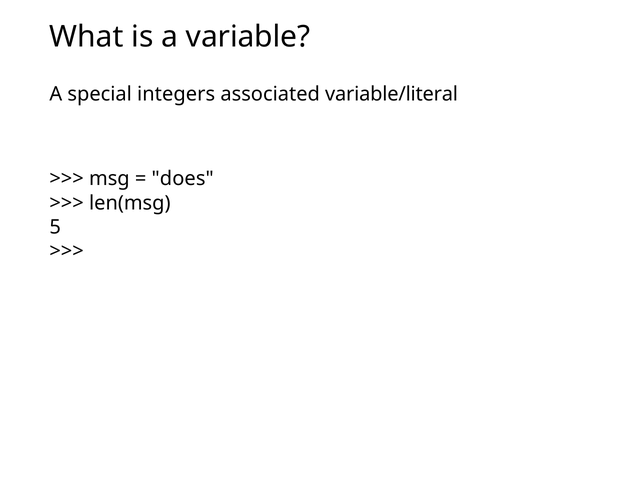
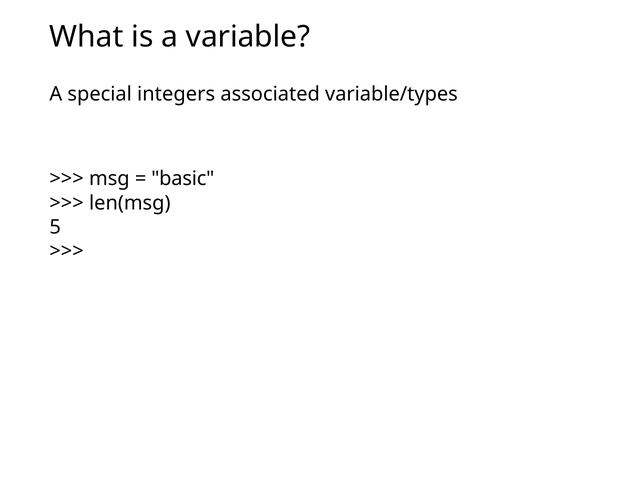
variable/literal: variable/literal -> variable/types (391, 94)
does: does -> basic (183, 179)
